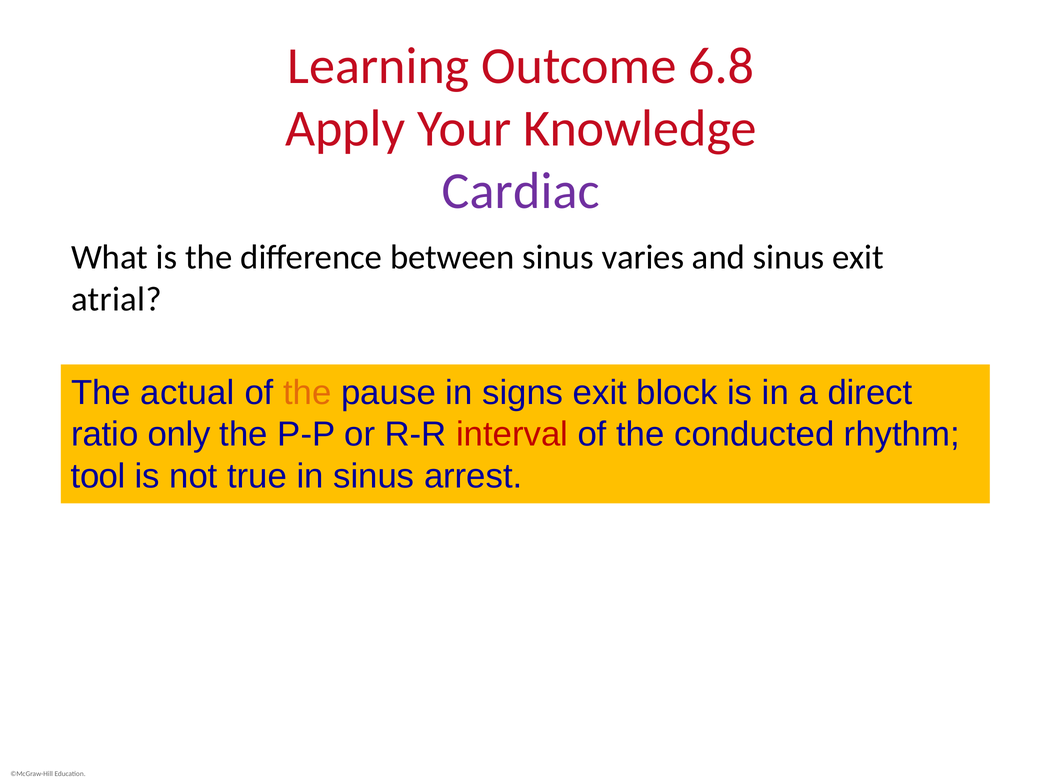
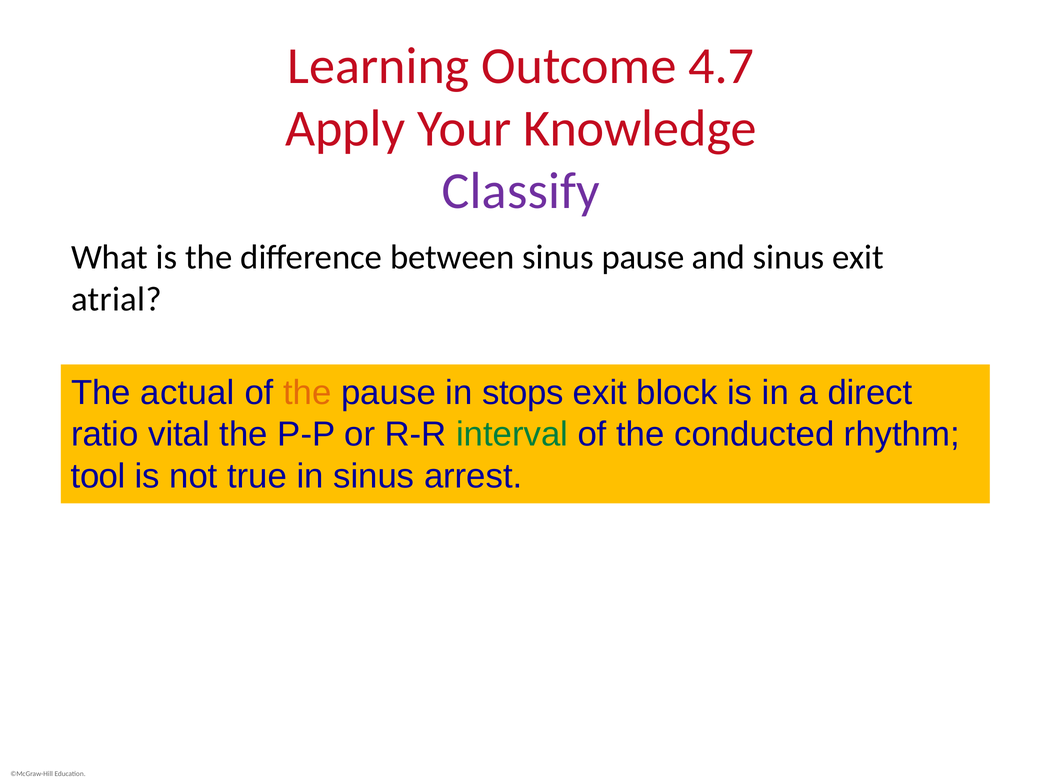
6.8: 6.8 -> 4.7 (721, 66)
Cardiac: Cardiac -> Classify (521, 191)
sinus varies: varies -> pause (643, 258)
signs: signs -> stops (523, 393)
only: only -> vital (179, 435)
interval colour: red -> green (512, 435)
